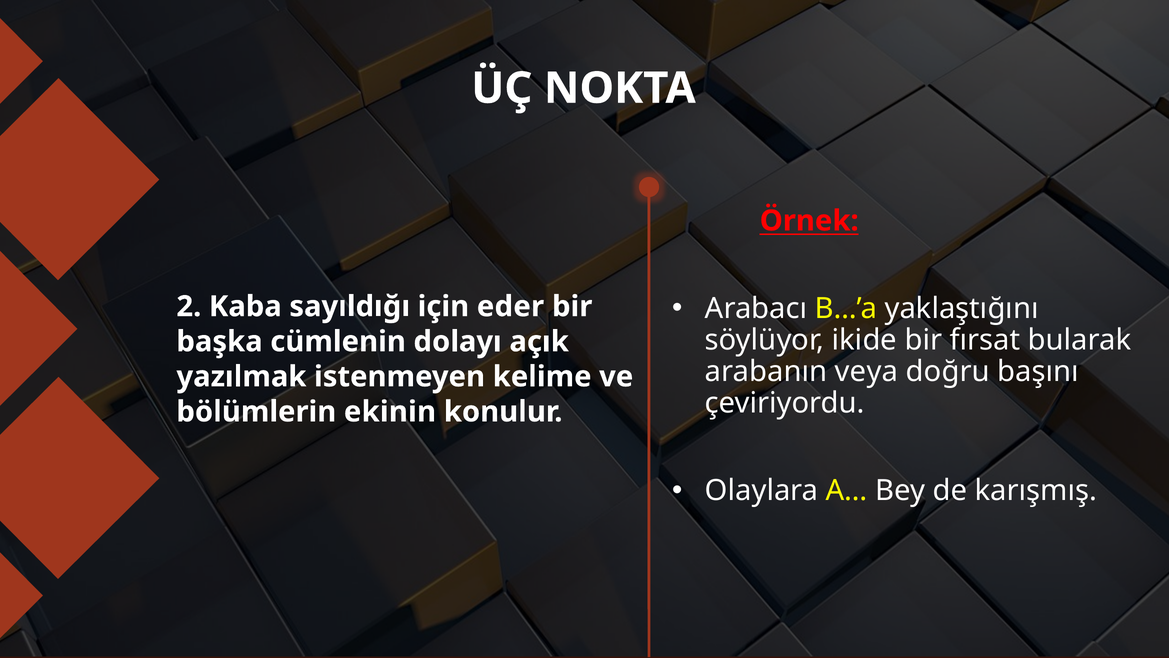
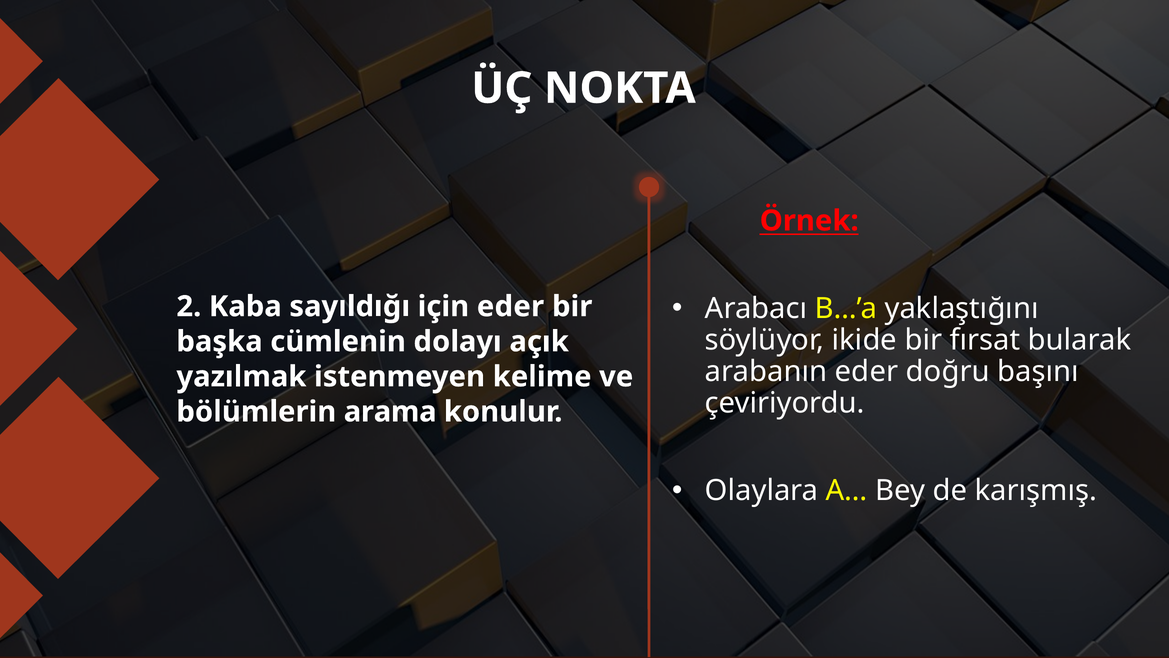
arabanın veya: veya -> eder (867, 371)
ekinin: ekinin -> arama (390, 412)
